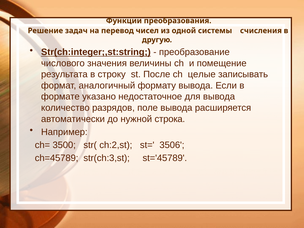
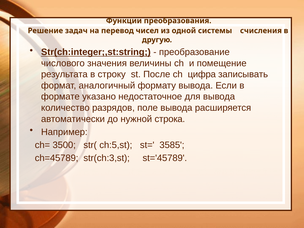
целые: целые -> цифра (202, 74)
ch:2,st: ch:2,st -> ch:5,st (116, 145)
3506: 3506 -> 3585 (172, 145)
